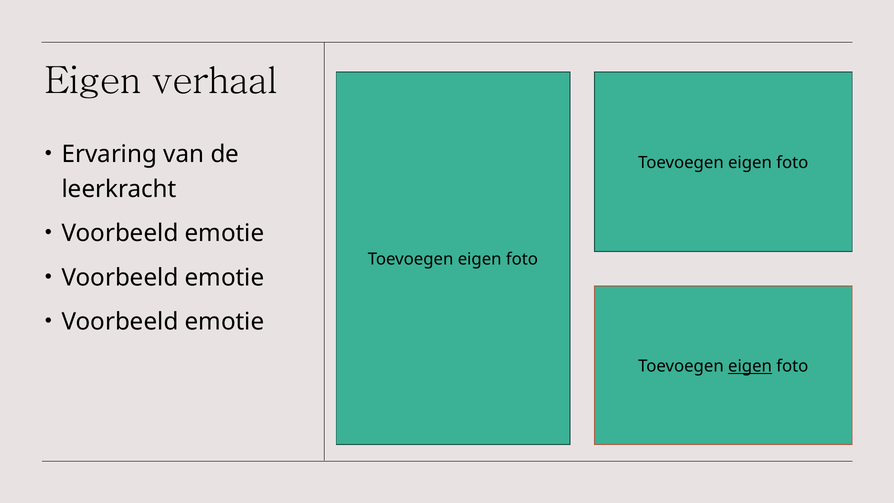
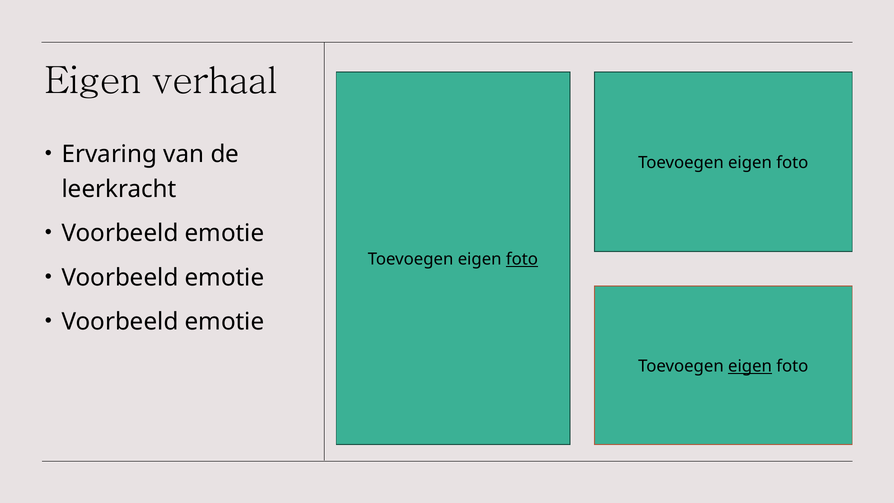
foto underline: none -> present (522, 259)
